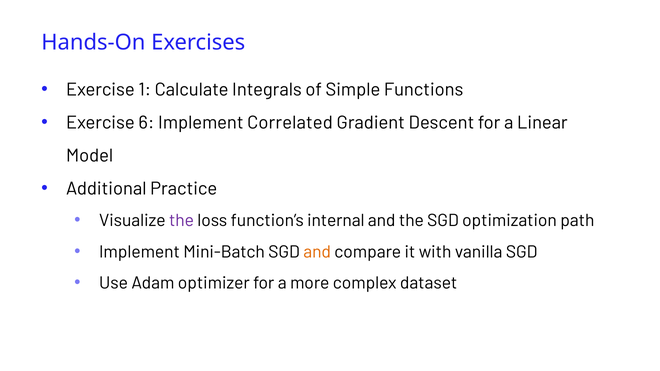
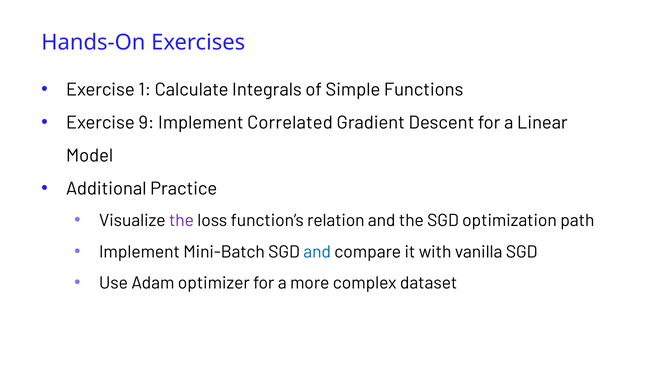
6: 6 -> 9 (146, 123)
internal: internal -> relation (336, 221)
and colour: orange -> blue (317, 252)
